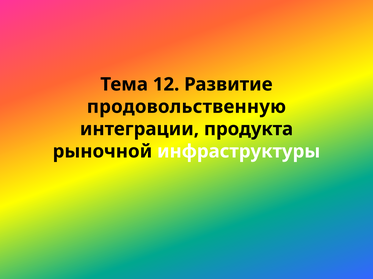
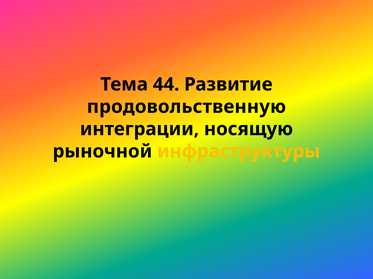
12: 12 -> 44 (166, 85)
продукта: продукта -> носящую (248, 129)
инфраструктуры colour: white -> yellow (239, 152)
